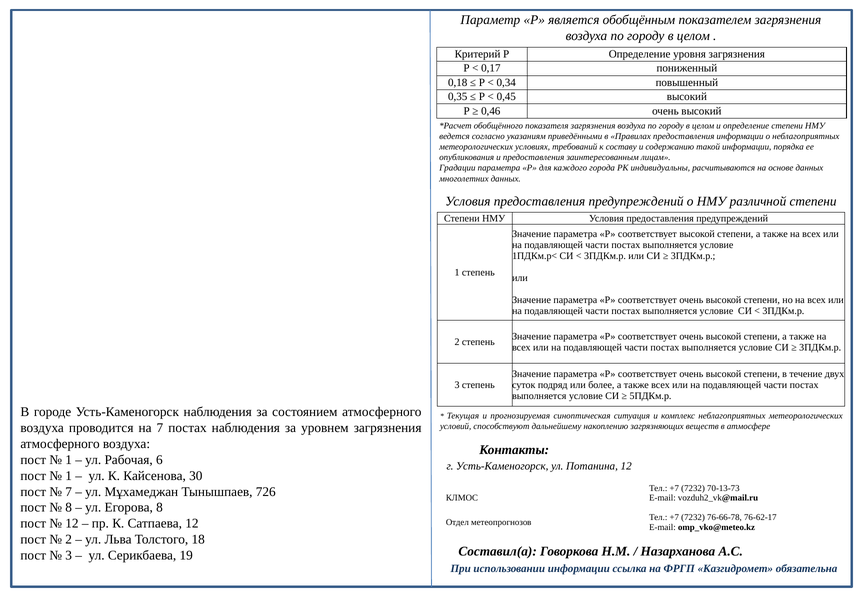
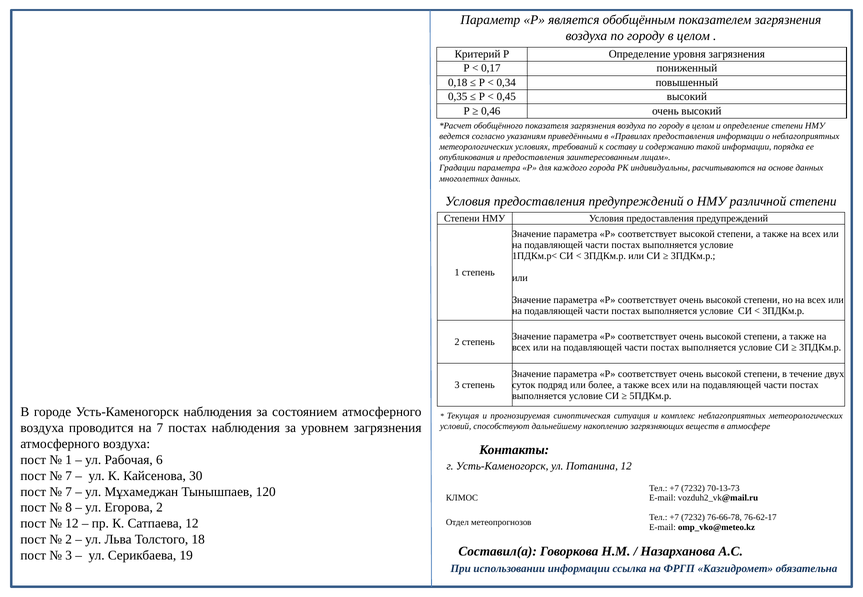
1: 1 -> 7 (69, 476)
726: 726 -> 120 (266, 492)
Егорова 8: 8 -> 2 (159, 508)
